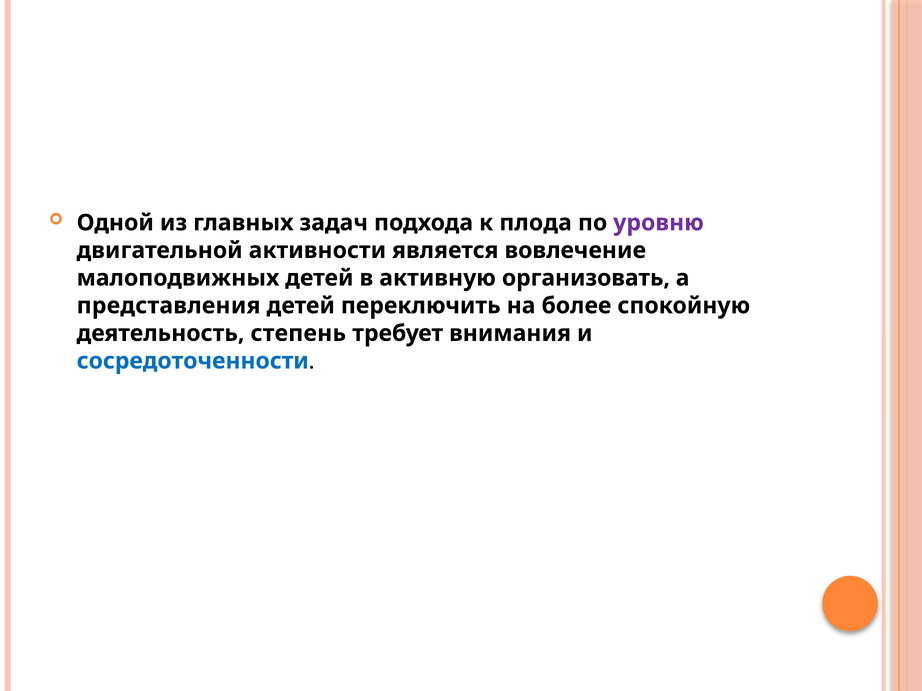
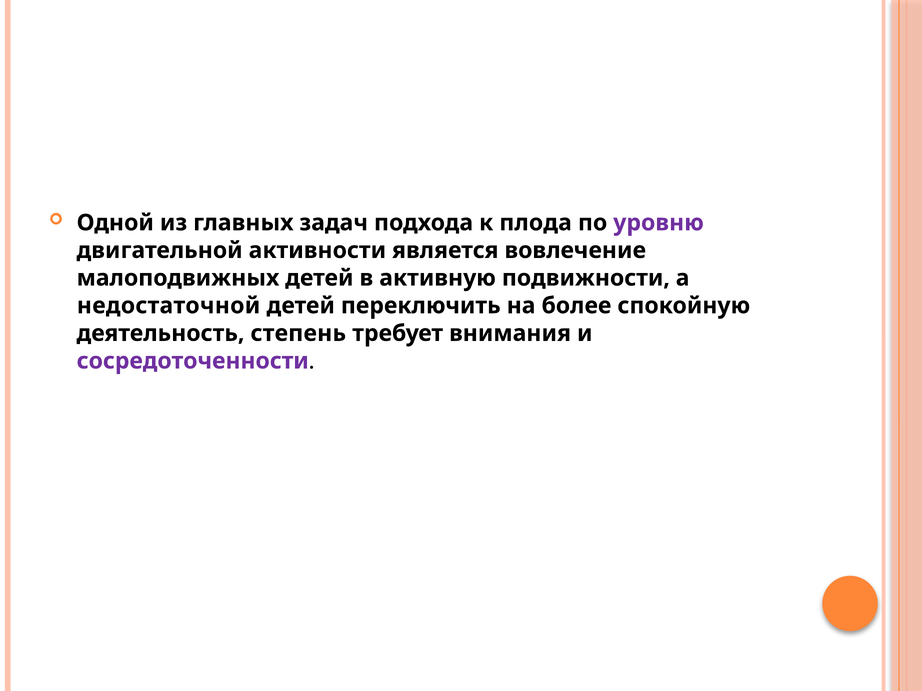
организовать: организовать -> подвижности (586, 278)
представления: представления -> недостаточной (169, 306)
сосредоточенности colour: blue -> purple (193, 361)
